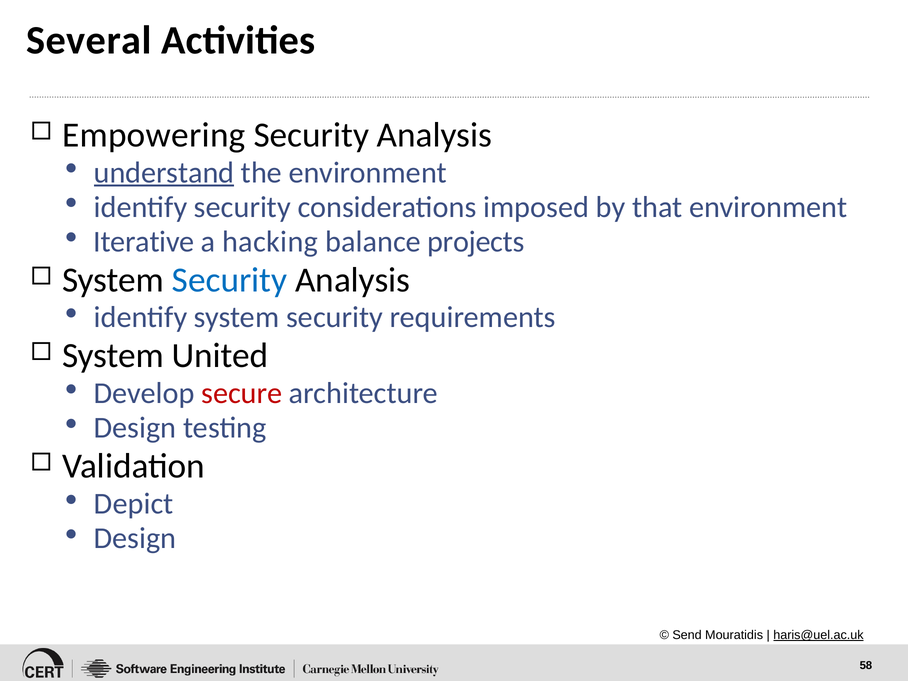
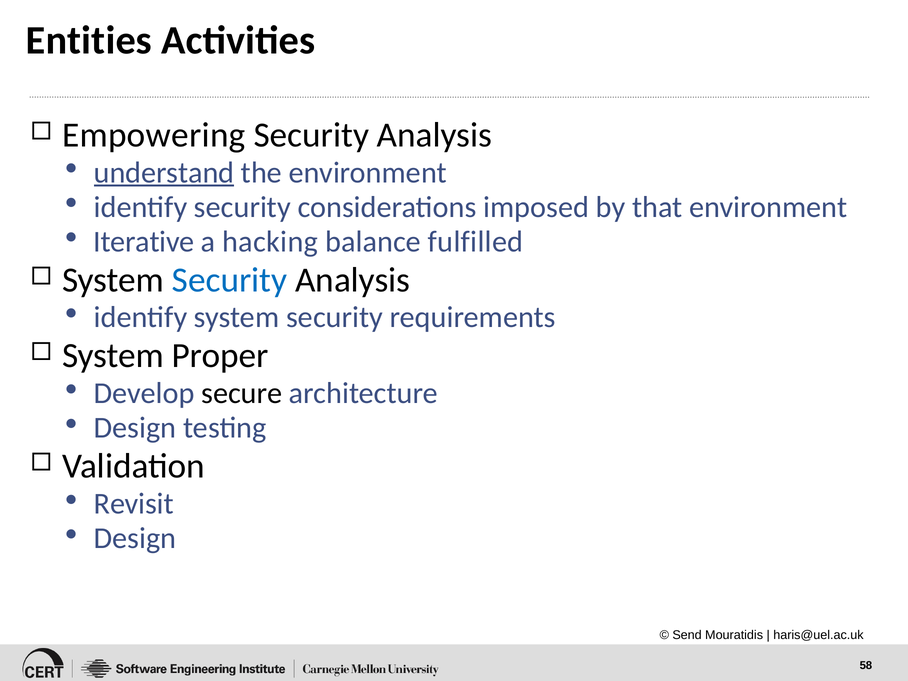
Several: Several -> Entities (89, 40)
projects: projects -> fulfilled (476, 242)
United: United -> Proper (220, 356)
secure colour: red -> black (242, 393)
Depict: Depict -> Revisit (134, 504)
haris@uel.ac.uk underline: present -> none (818, 635)
